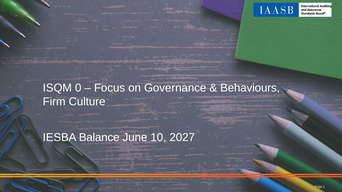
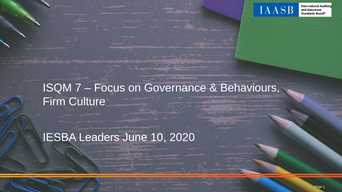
0: 0 -> 7 (78, 88)
Balance: Balance -> Leaders (99, 138)
2027: 2027 -> 2020 (182, 138)
